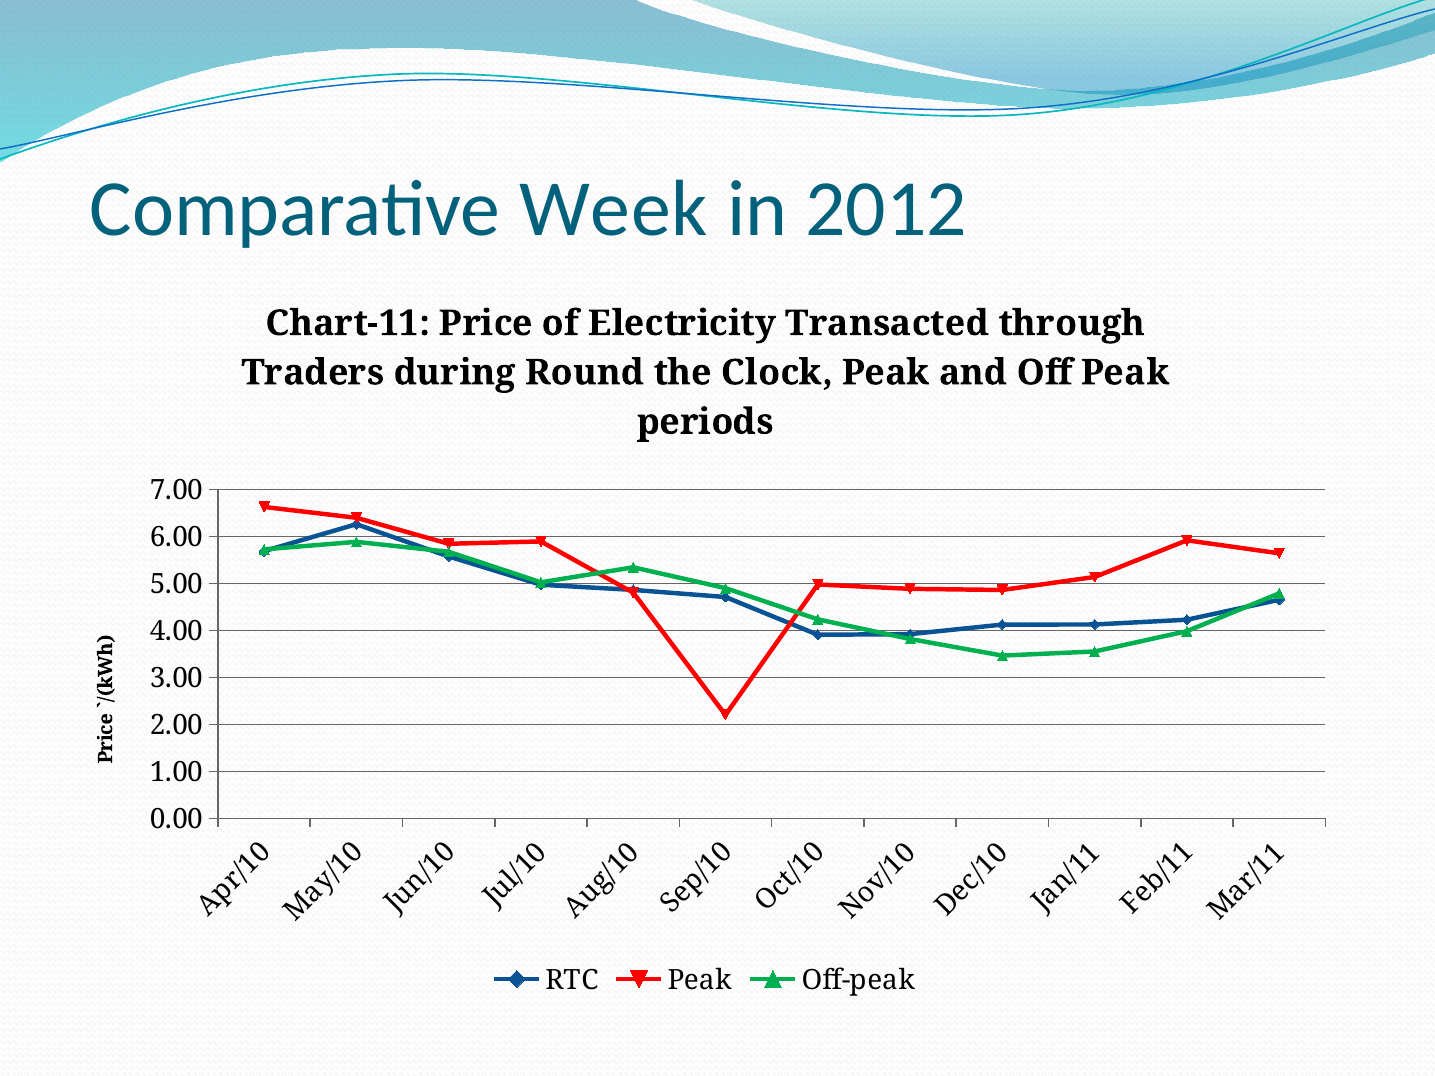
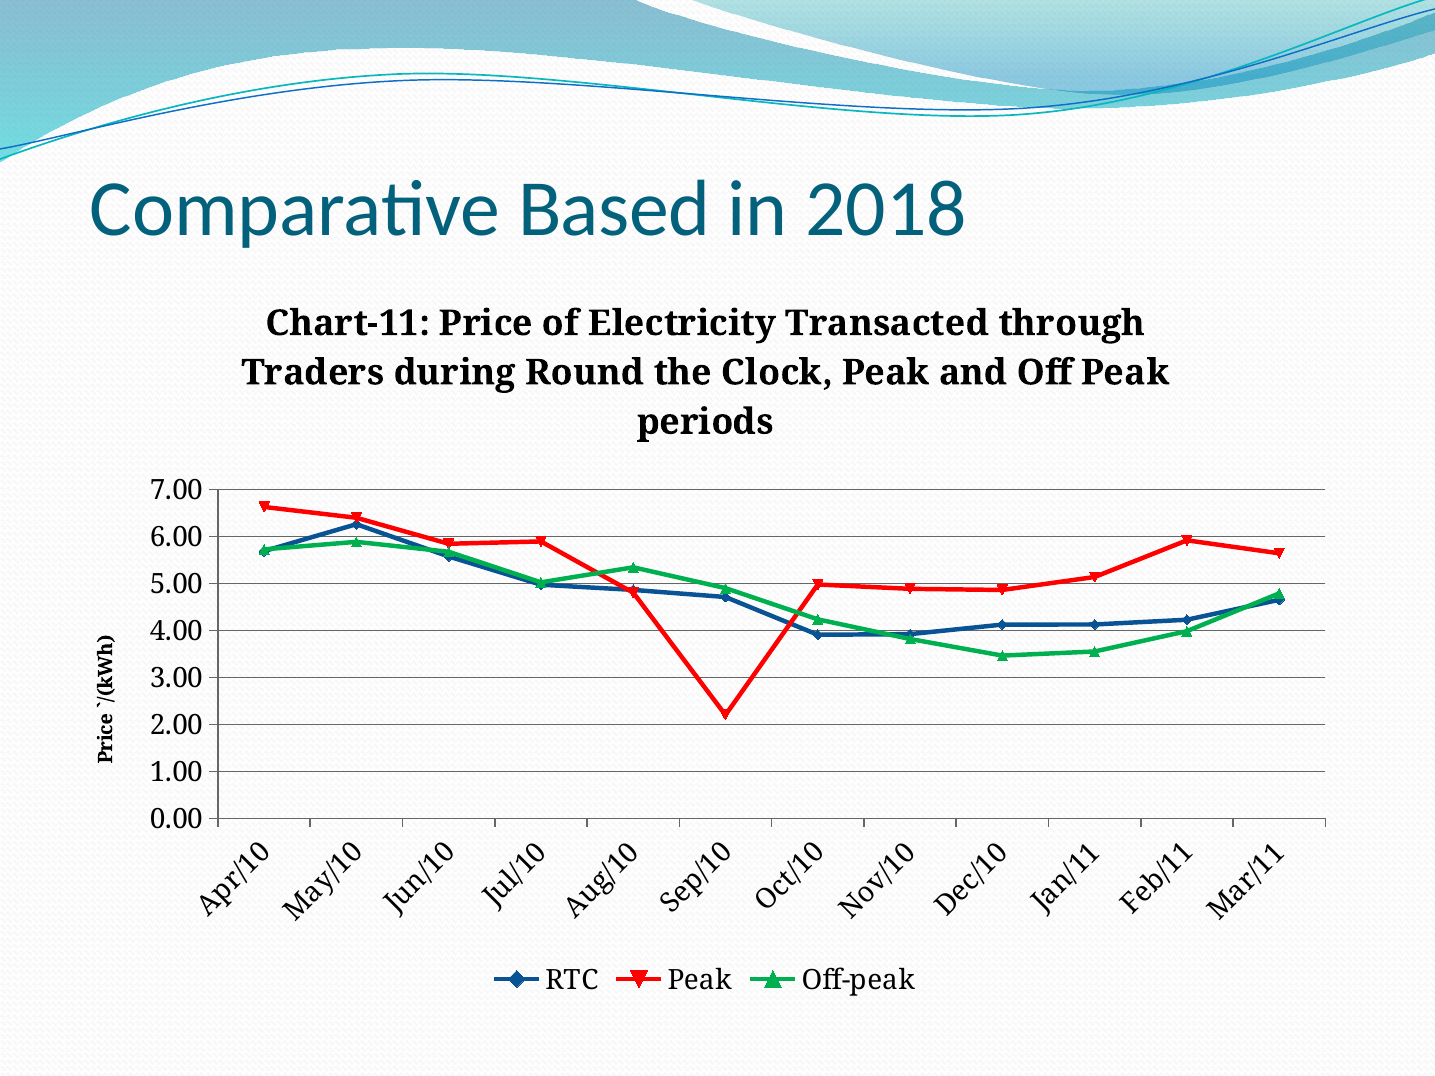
Week: Week -> Based (614, 209)
2012: 2012 -> 2018 (886, 209)
